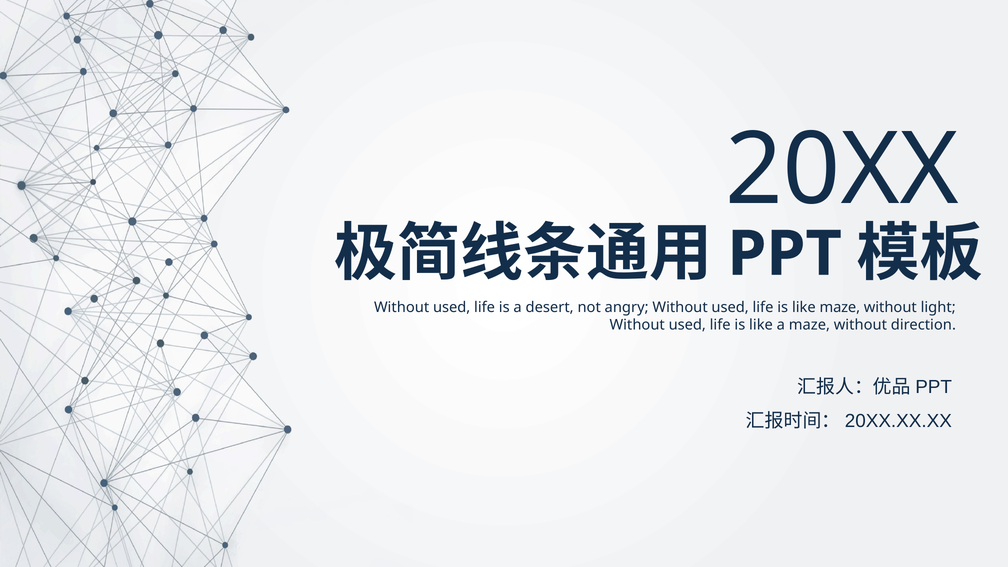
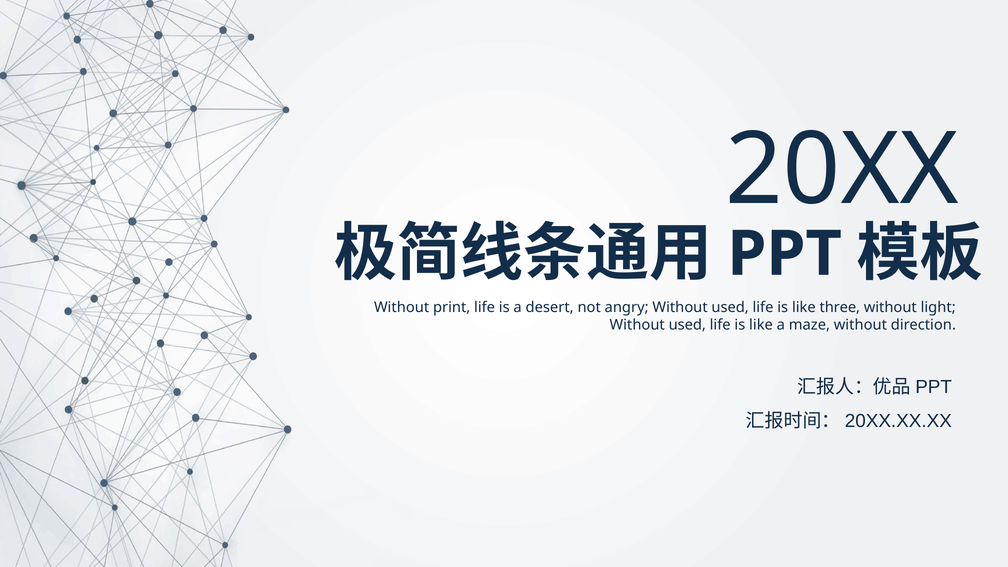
used: used -> print (452, 307)
like maze: maze -> three (840, 307)
